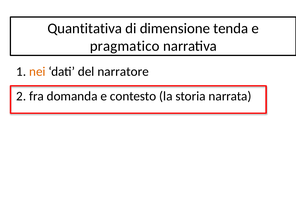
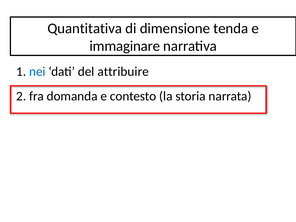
pragmatico: pragmatico -> immaginare (125, 46)
nei colour: orange -> blue (37, 72)
narratore: narratore -> attribuire (123, 72)
